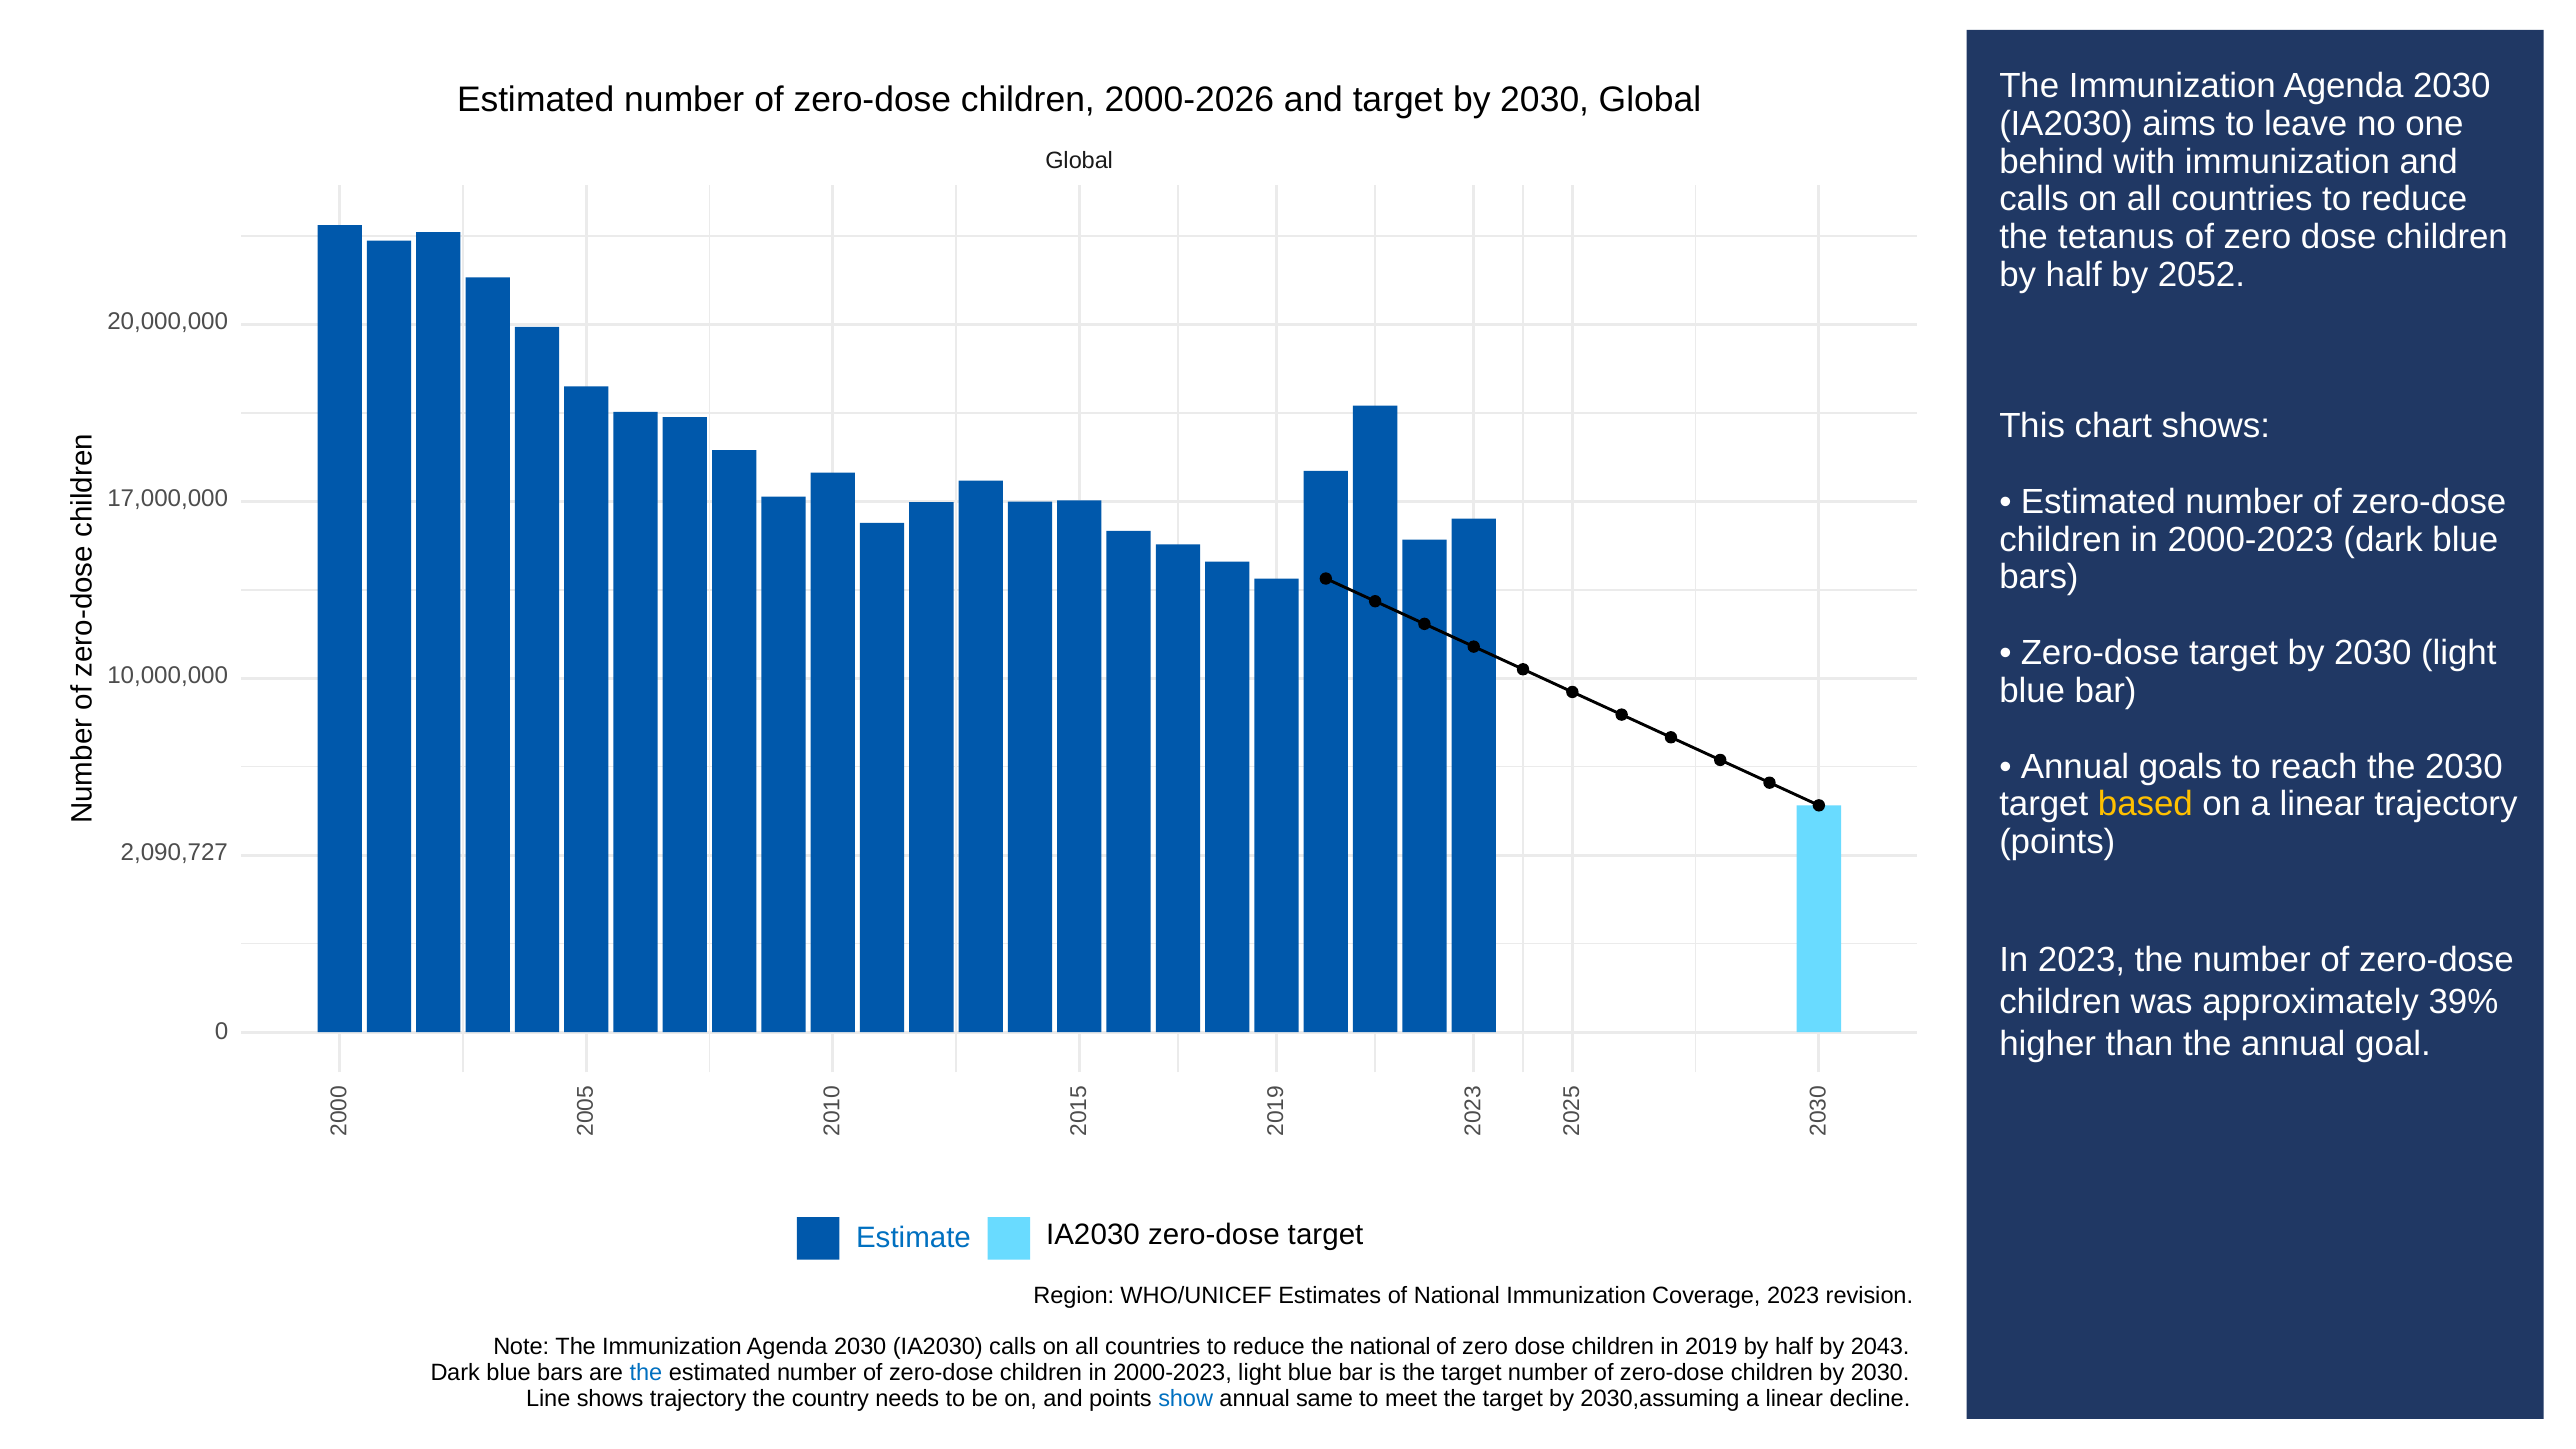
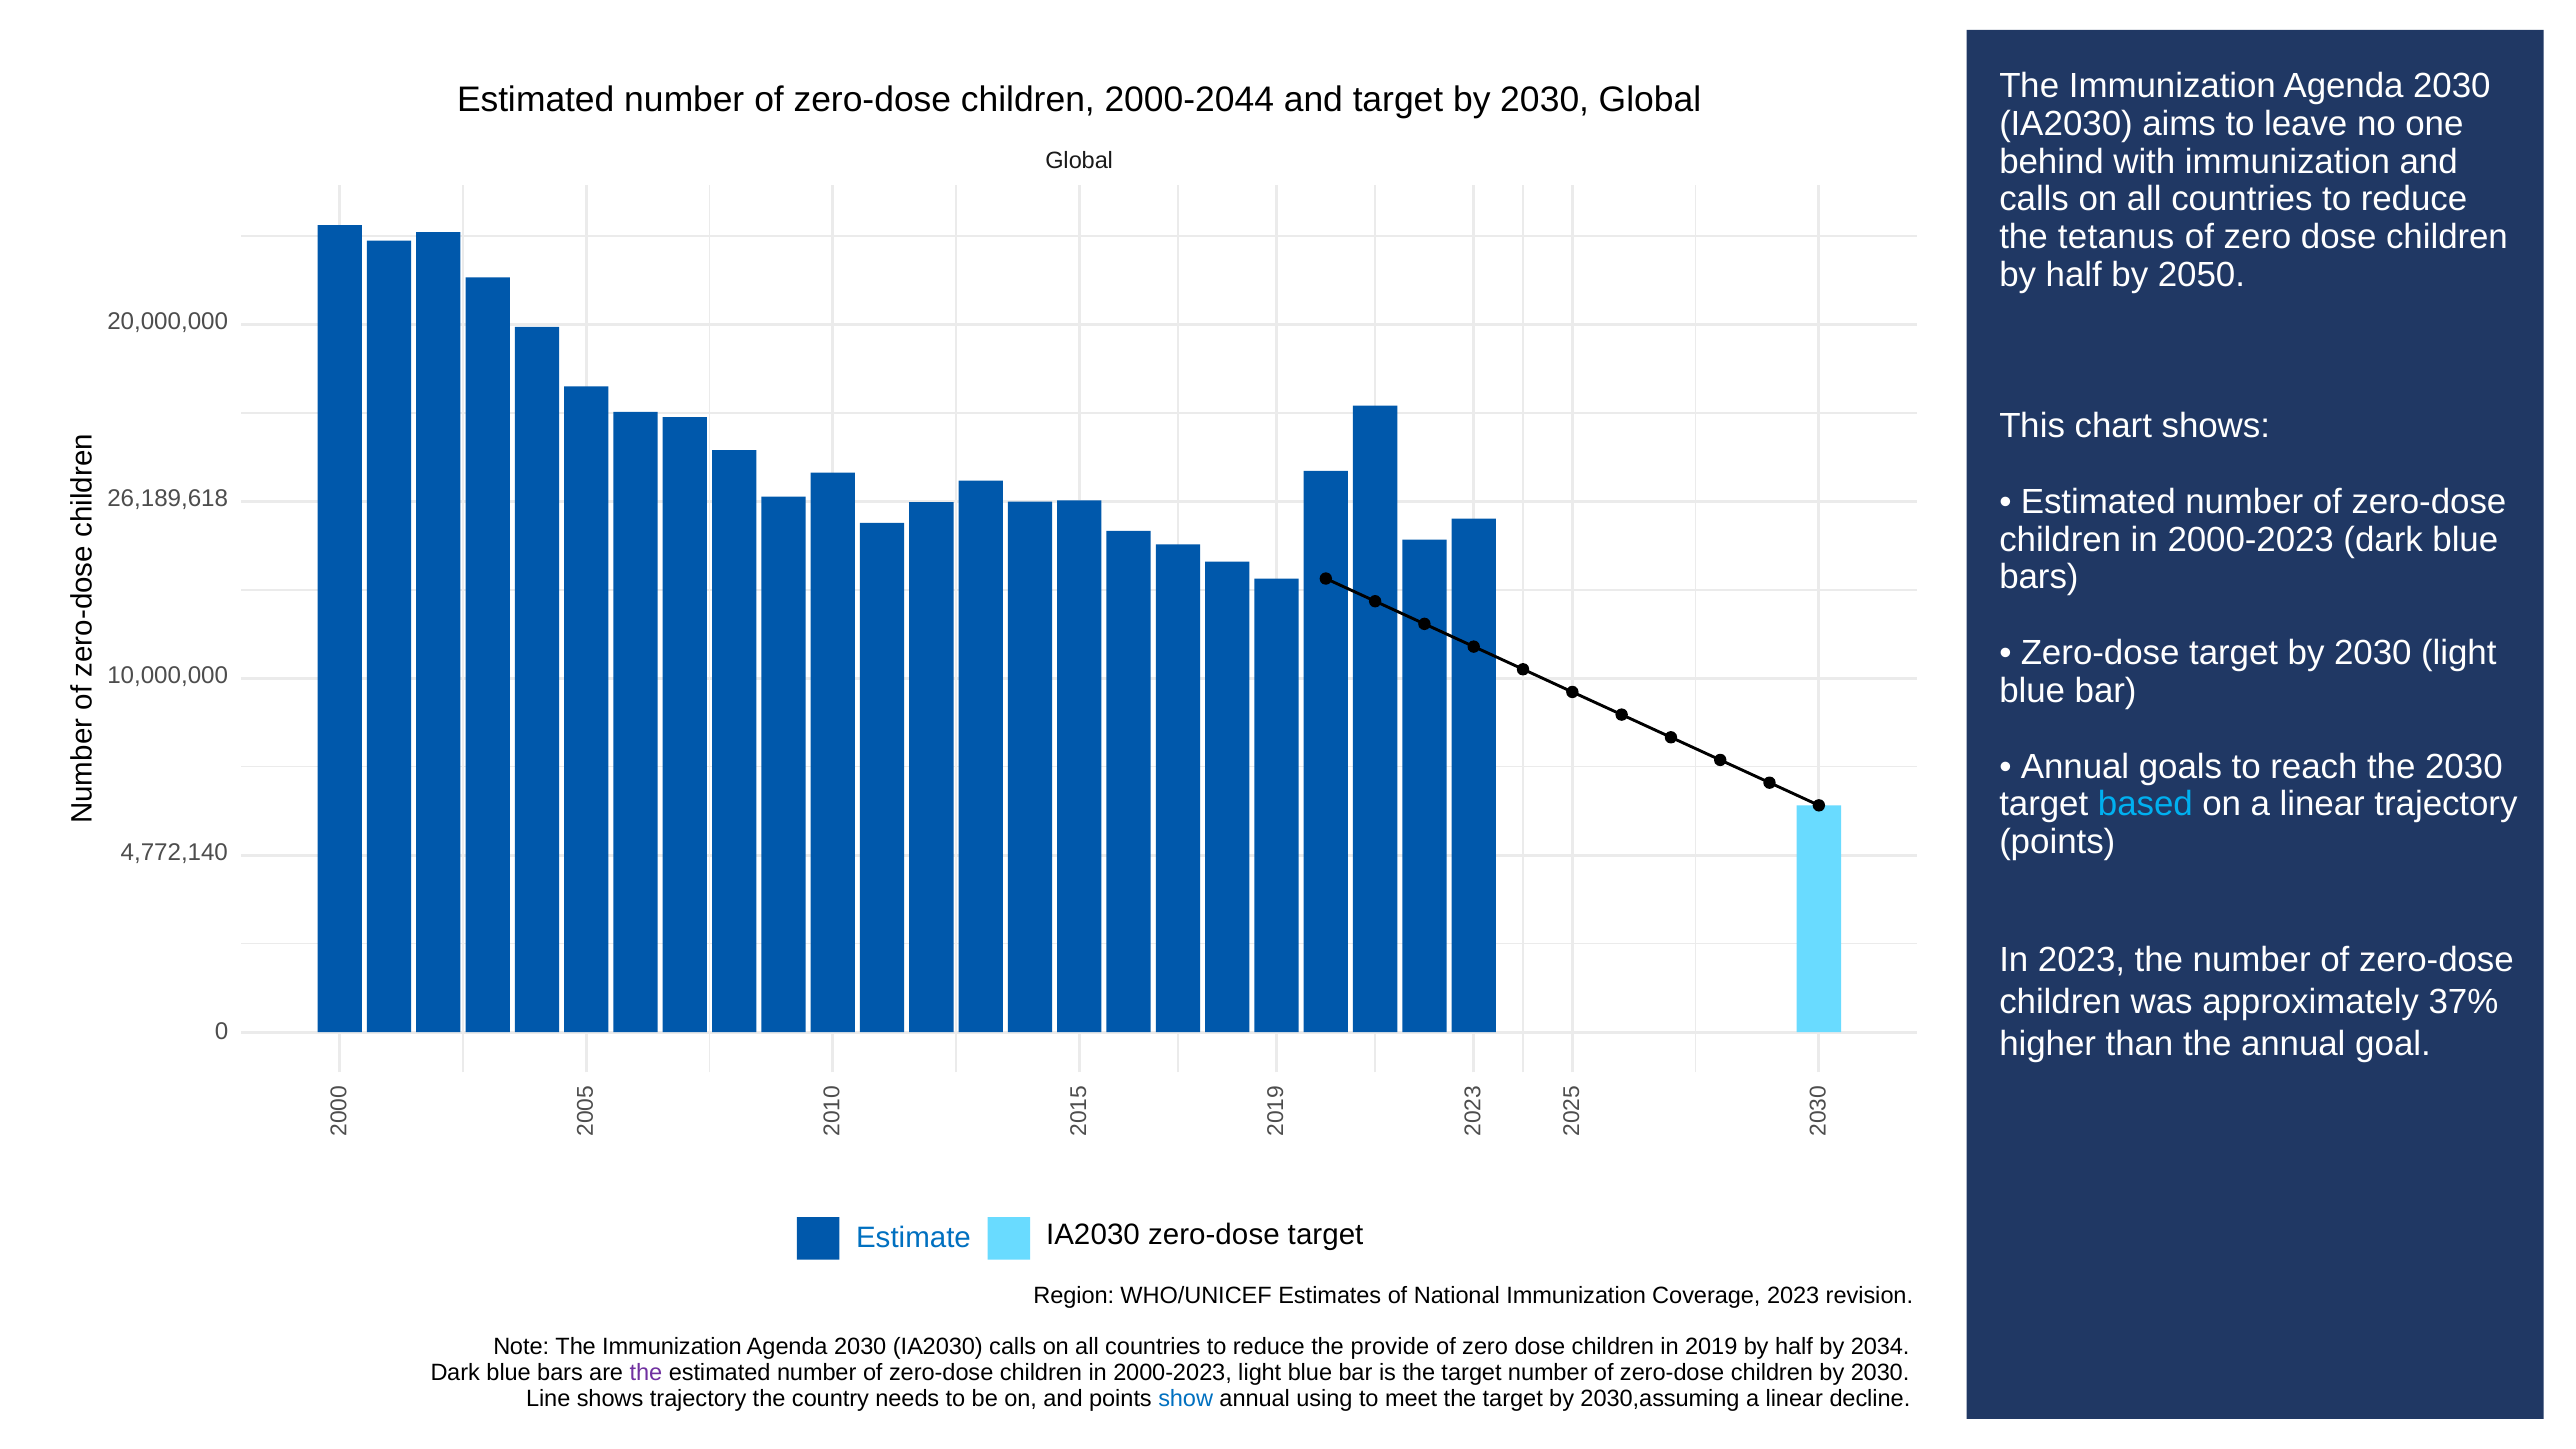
2000-2026: 2000-2026 -> 2000-2044 (1189, 100)
2052: 2052 -> 2050 (2201, 275)
17,000,000: 17,000,000 -> 26,189,618 (168, 499)
based colour: yellow -> light blue (2145, 804)
2,090,727: 2,090,727 -> 4,772,140 (174, 853)
39%: 39% -> 37% (2463, 1002)
the national: national -> provide (1390, 1347)
2043: 2043 -> 2034 (1880, 1347)
the colour: blue -> purple (646, 1373)
same: same -> using (1324, 1398)
